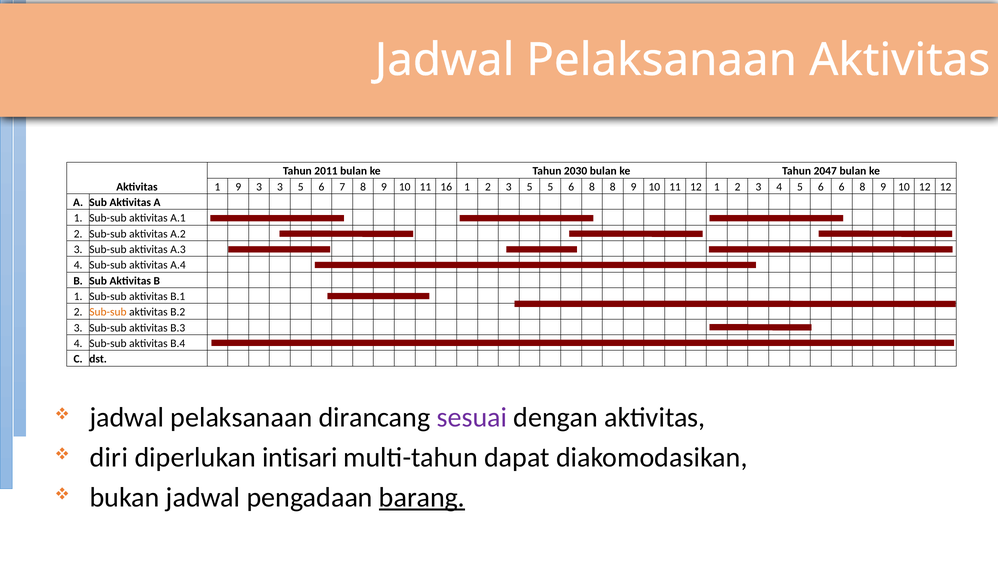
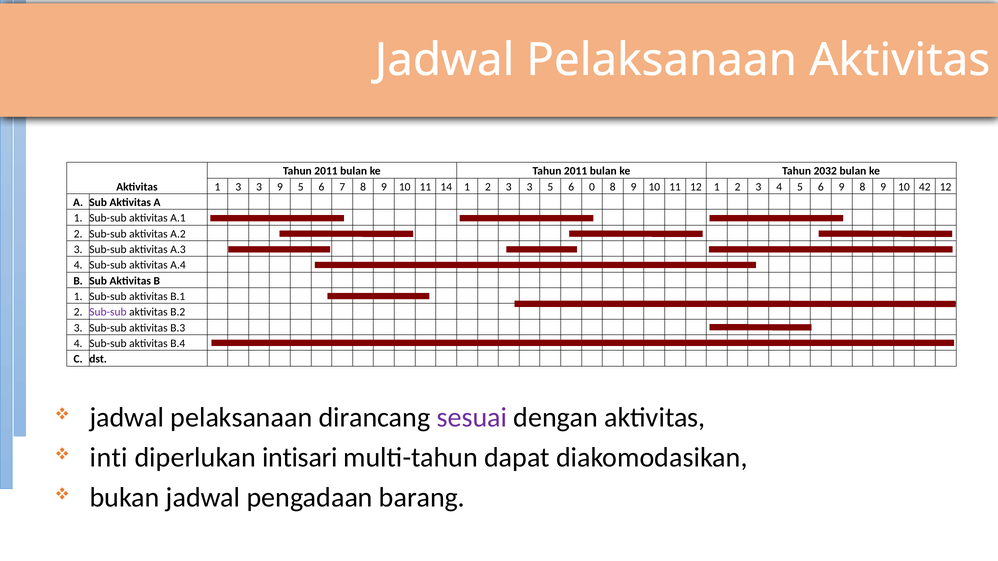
ke Tahun 2030: 2030 -> 2011 (576, 171)
2047: 2047 -> 2032 (825, 171)
1 9: 9 -> 3 (238, 187)
3 3: 3 -> 9 (280, 187)
16: 16 -> 14 (446, 187)
2 3 5: 5 -> 3 (530, 187)
5 6 8: 8 -> 0 (592, 187)
6 6: 6 -> 9 (842, 187)
10 12: 12 -> 42 (925, 187)
Sub-sub colour: orange -> purple (108, 312)
diri: diri -> inti (109, 458)
barang underline: present -> none (422, 498)
